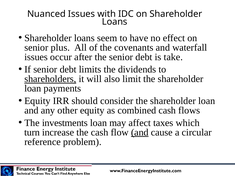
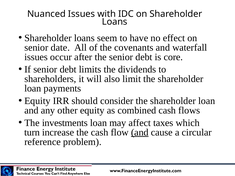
plus: plus -> date (60, 48)
take: take -> core (173, 57)
shareholders underline: present -> none (50, 79)
